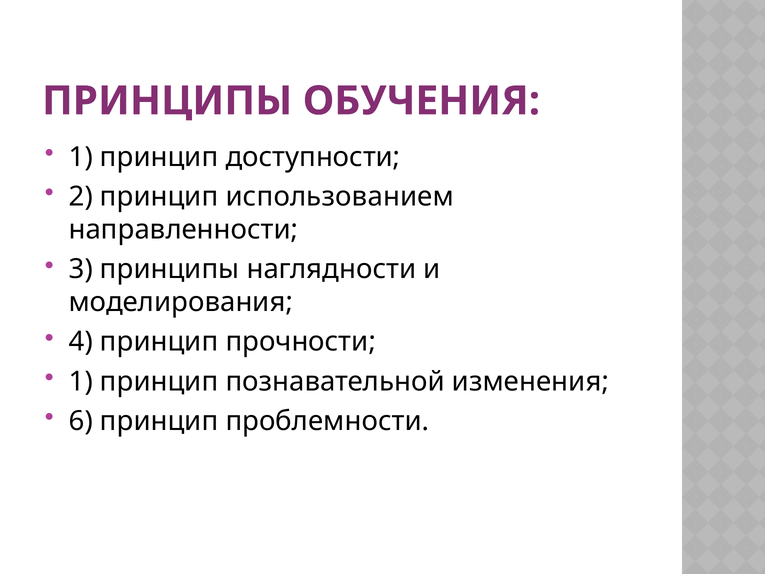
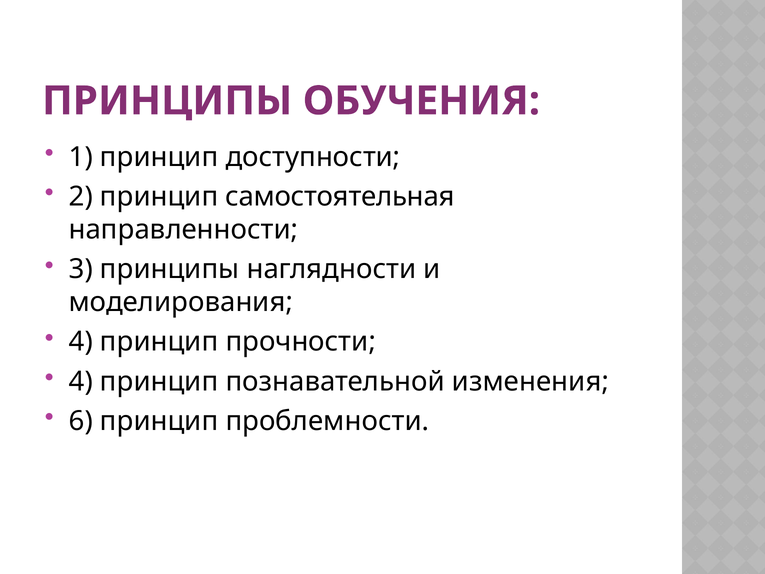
использованием: использованием -> самостоятельная (340, 196)
1: 1 -> 4 (81, 381)
